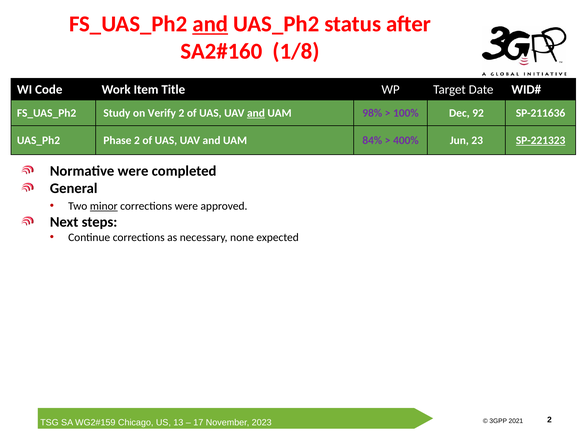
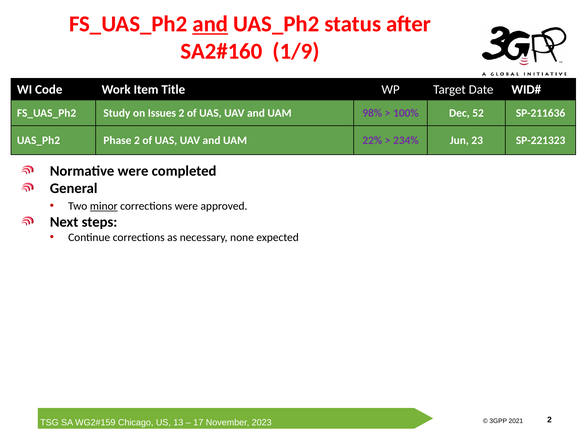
1/8: 1/8 -> 1/9 (296, 52)
Verify: Verify -> Issues (162, 113)
and underline: present -> none (256, 113)
92: 92 -> 52 (478, 113)
84%: 84% -> 22% (372, 140)
400%: 400% -> 234% (406, 140)
SP-221323 underline: present -> none (541, 140)
